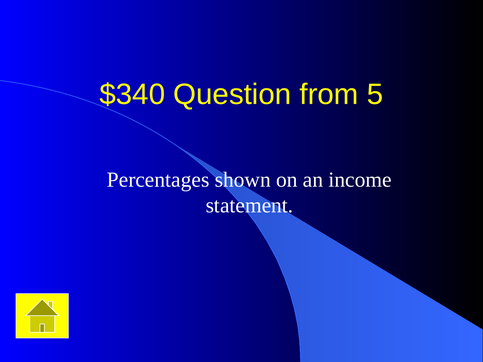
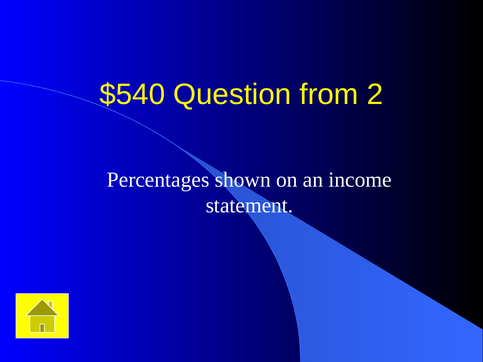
$340: $340 -> $540 (132, 95)
5: 5 -> 2 (375, 95)
